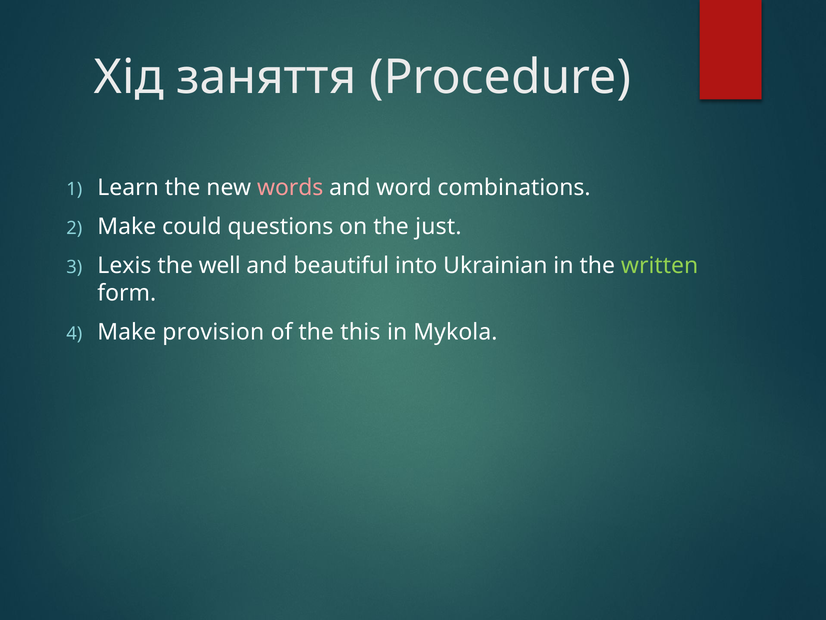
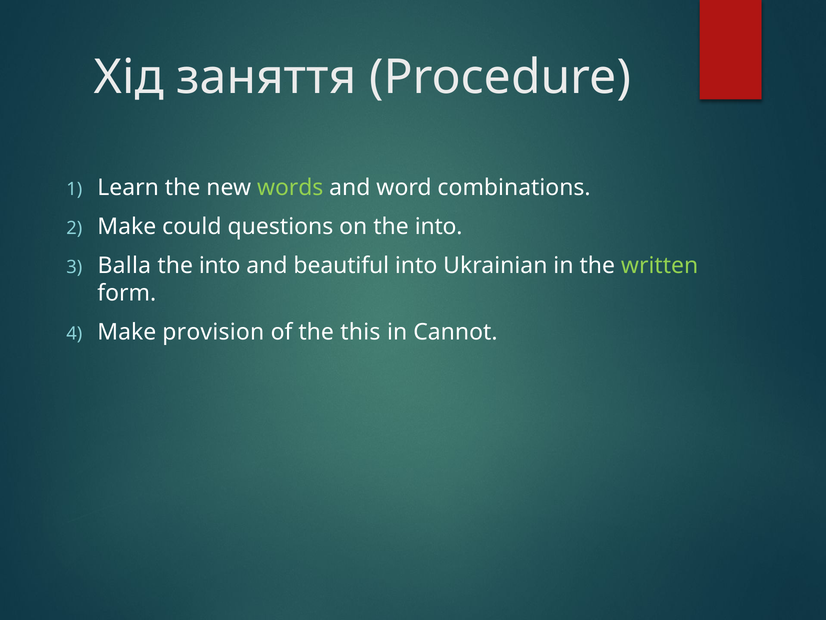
words colour: pink -> light green (290, 187)
on the just: just -> into (439, 226)
Lexis: Lexis -> Balla (124, 265)
well: well -> into (220, 265)
Mykola: Mykola -> Cannot (455, 332)
